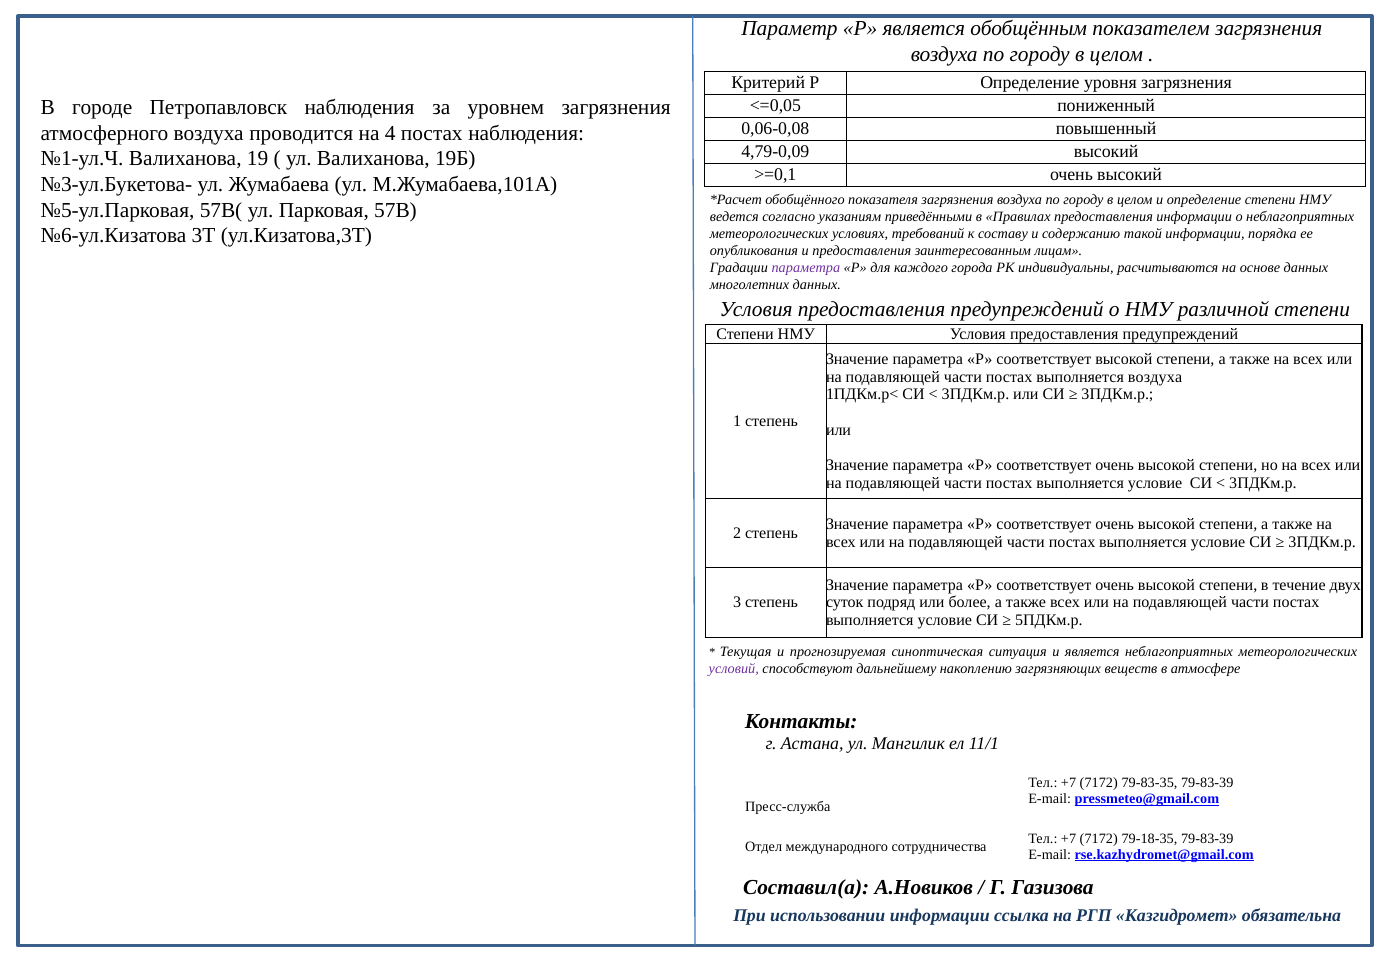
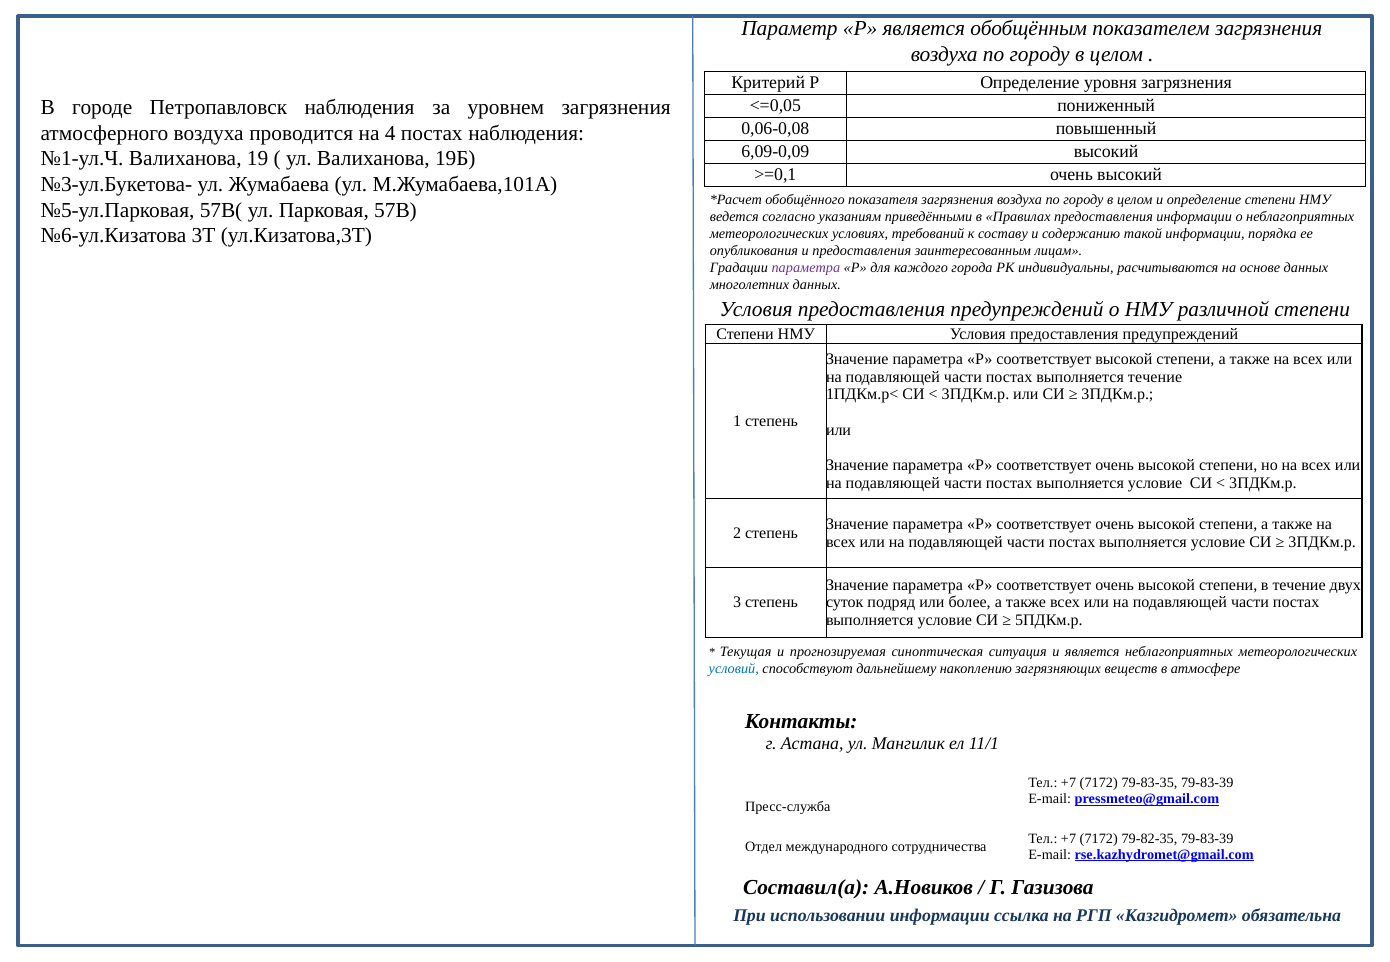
4,79-0,09: 4,79-0,09 -> 6,09-0,09 (775, 151)
выполняется воздуха: воздуха -> течение (1155, 377)
условий colour: purple -> blue (734, 669)
79-18-35: 79-18-35 -> 79-82-35 (1149, 839)
